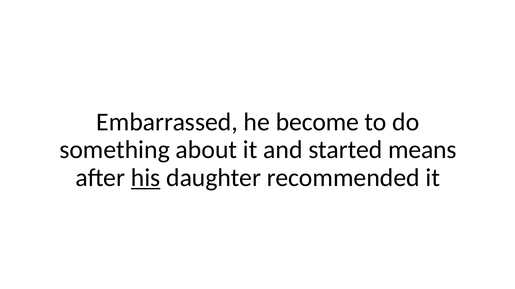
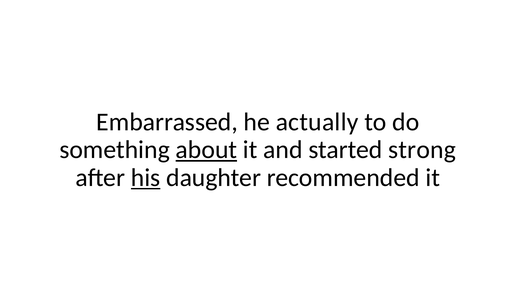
become: become -> actually (317, 122)
about underline: none -> present (206, 150)
means: means -> strong (422, 150)
